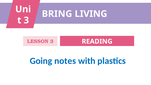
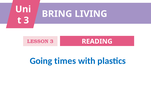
notes: notes -> times (65, 61)
